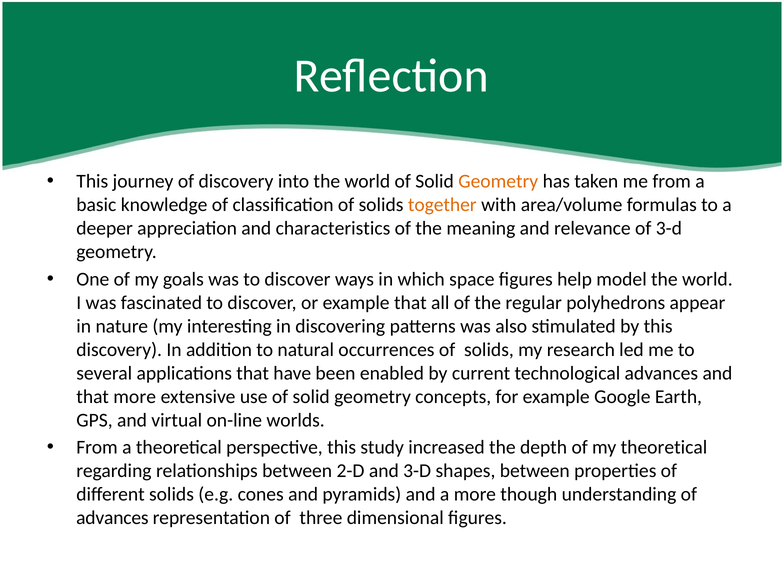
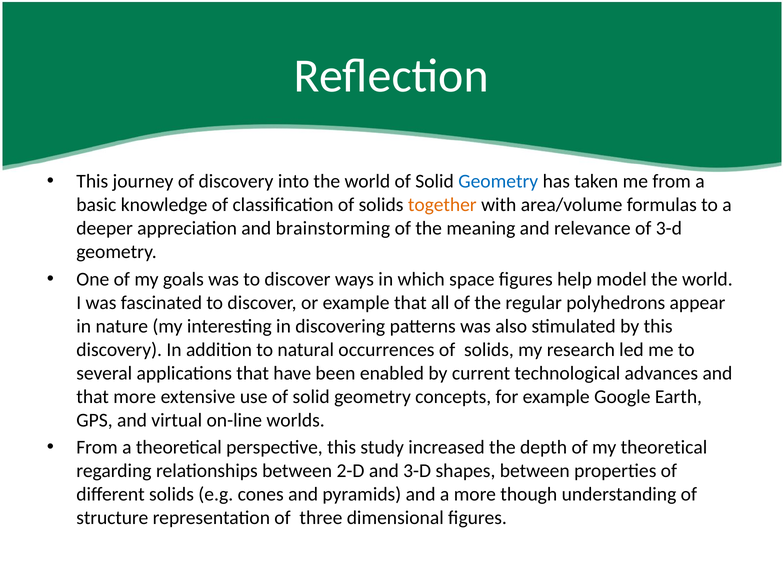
Geometry colour: orange -> blue (498, 181)
characteristics: characteristics -> brainstorming (333, 228)
advances: advances -> structure (112, 518)
